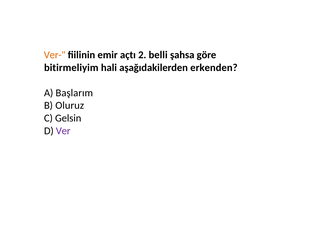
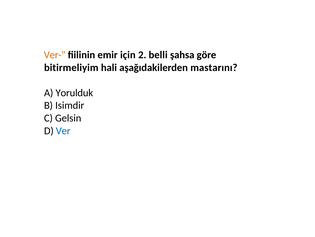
açtı: açtı -> için (128, 55)
erkenden: erkenden -> mastarını (214, 67)
Başlarım: Başlarım -> Yorulduk (74, 93)
Oluruz: Oluruz -> Isimdir (70, 105)
Ver colour: purple -> blue (63, 130)
